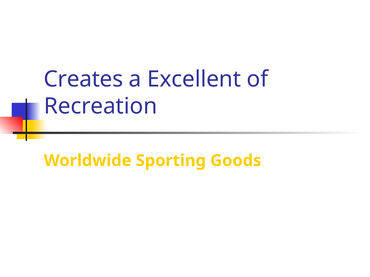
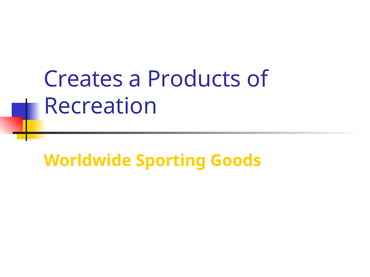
Excellent: Excellent -> Products (194, 79)
